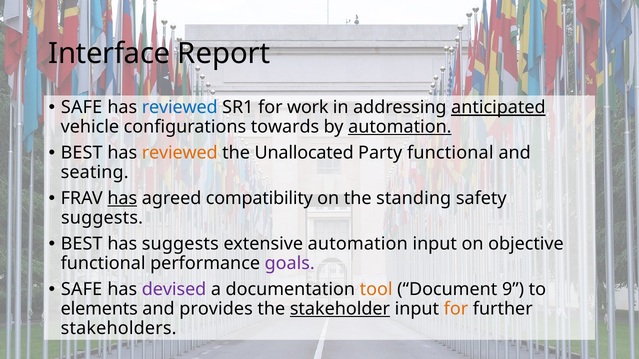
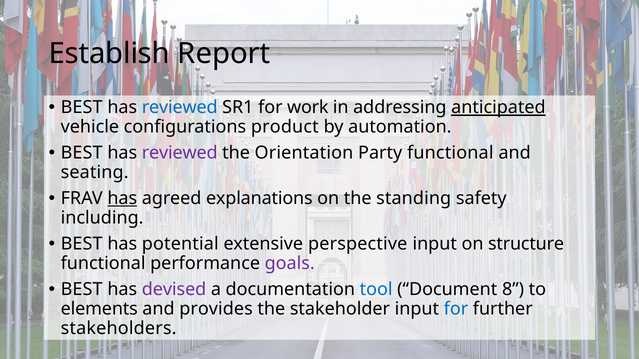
Interface: Interface -> Establish (109, 54)
SAFE: SAFE -> BEST (82, 108)
towards: towards -> product (285, 127)
automation underline: present -> none (400, 127)
reviewed colour: orange -> purple (180, 153)
Unallocated: Unallocated -> Orientation (304, 153)
compatibility: compatibility -> explanations (259, 199)
suggests: suggests -> including (102, 218)
has suggests: suggests -> potential (180, 244)
extensive automation: automation -> perspective (358, 244)
objective: objective -> structure (526, 244)
SAFE: SAFE -> BEST (82, 290)
tool colour: orange -> blue (376, 290)
9: 9 -> 8 (513, 290)
stakeholder underline: present -> none (340, 309)
for colour: orange -> blue (456, 309)
